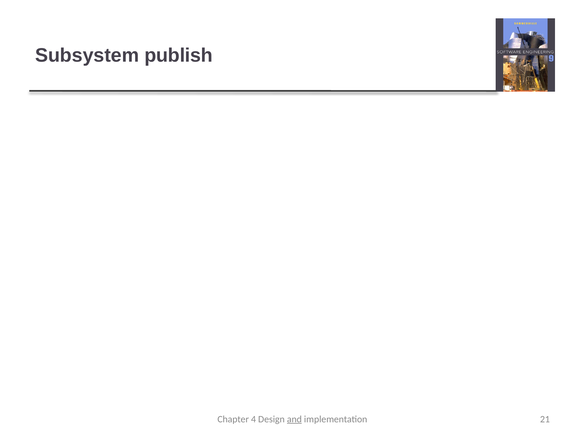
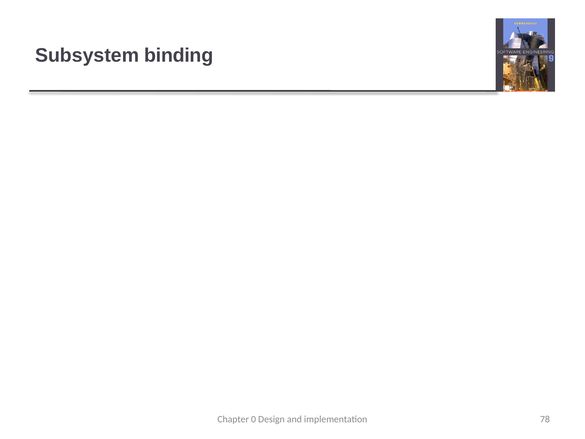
publish: publish -> binding (179, 55)
4: 4 -> 0 (254, 419)
and underline: present -> none (294, 419)
21: 21 -> 78 (545, 419)
